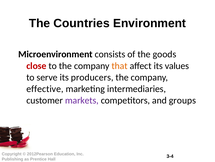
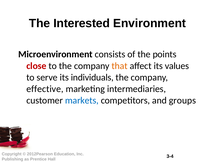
Countries: Countries -> Interested (82, 23)
goods: goods -> points (165, 54)
producers: producers -> individuals (92, 77)
markets colour: purple -> blue (82, 100)
